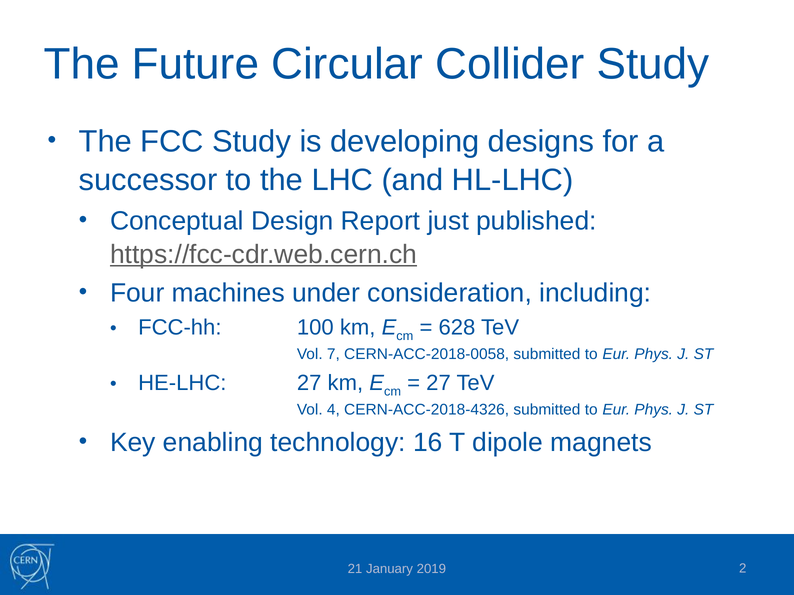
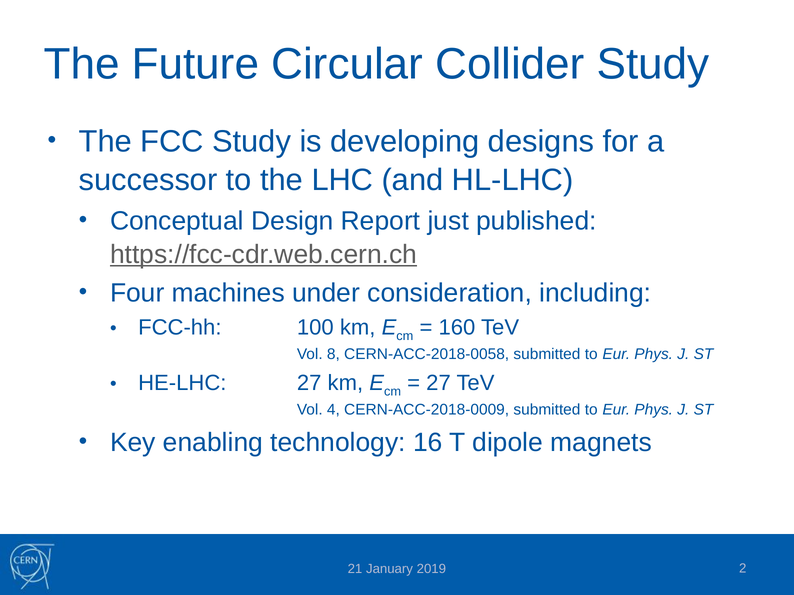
628: 628 -> 160 (457, 328)
7: 7 -> 8 (333, 355)
CERN-ACC-2018-4326: CERN-ACC-2018-4326 -> CERN-ACC-2018-0009 (427, 410)
